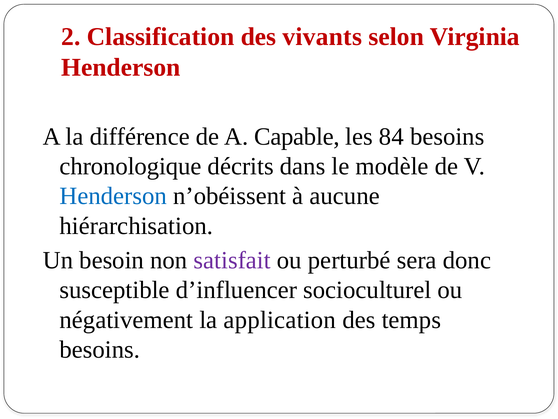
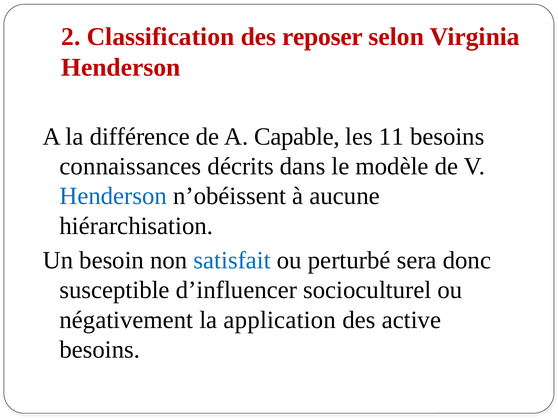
vivants: vivants -> reposer (323, 37)
84: 84 -> 11 (391, 136)
chronologique: chronologique -> connaissances (130, 166)
satisfait colour: purple -> blue (232, 260)
temps: temps -> active (411, 319)
